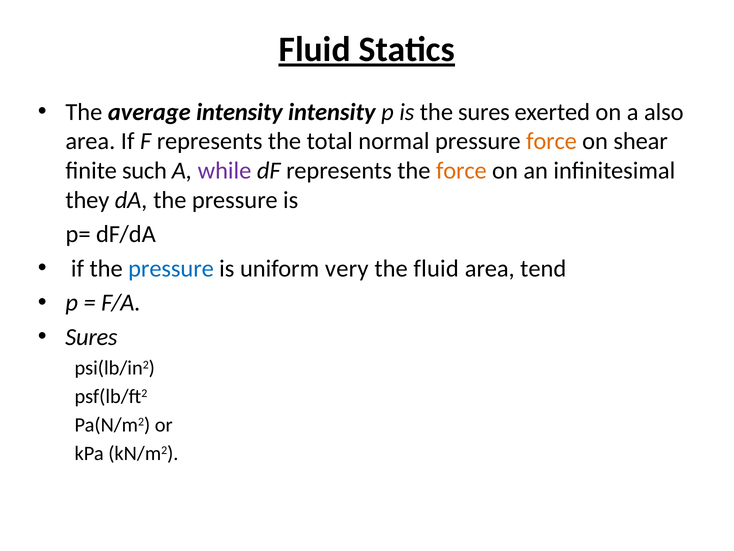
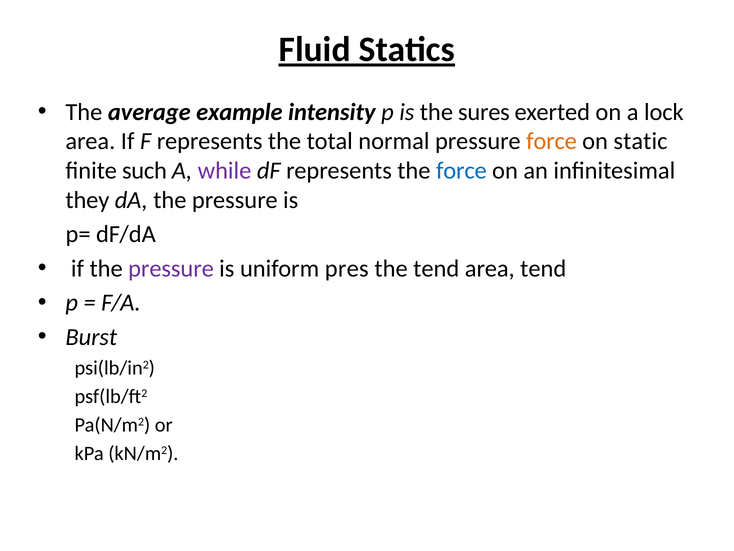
average intensity: intensity -> example (239, 112)
also: also -> lock (664, 112)
shear: shear -> static (641, 141)
force colour: orange -> blue (461, 171)
pressure colour: blue -> purple (171, 268)
very: very -> pres (347, 268)
the fluid: fluid -> tend (436, 268)
Sures: Sures -> Burst (91, 337)
